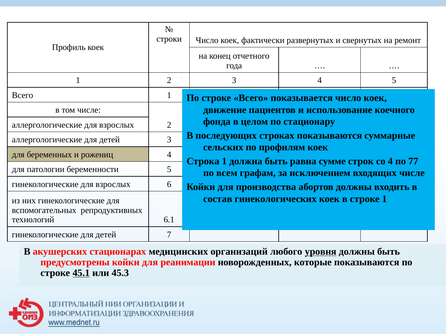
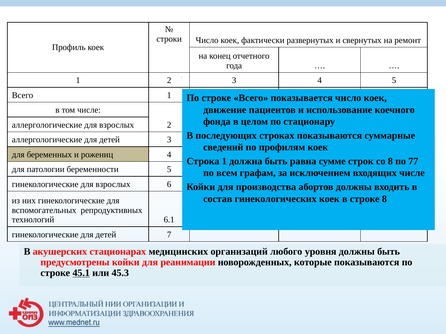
сельских: сельских -> сведений (223, 148)
со 4: 4 -> 8 (390, 161)
строке 1: 1 -> 8 (384, 199)
уровня underline: present -> none (321, 252)
